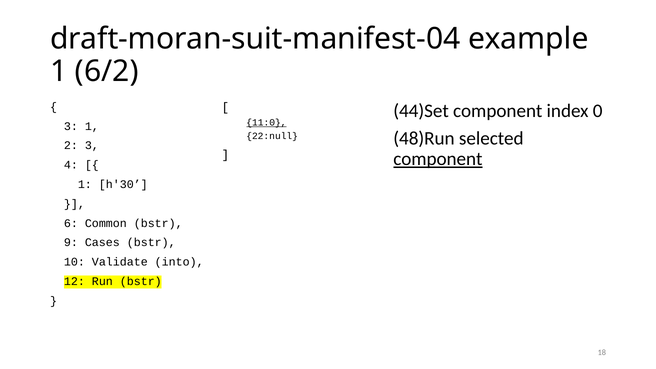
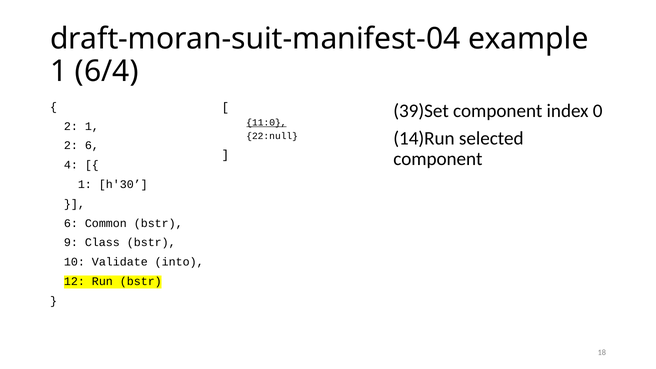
6/2: 6/2 -> 6/4 (107, 71)
44)Set: 44)Set -> 39)Set (421, 111)
3: 3 -> 2 (71, 126)
48)Run: 48)Run -> 14)Run (424, 138)
2 3: 3 -> 6 (92, 146)
component underline: present -> none (438, 159)
Cases: Cases -> Class (102, 243)
